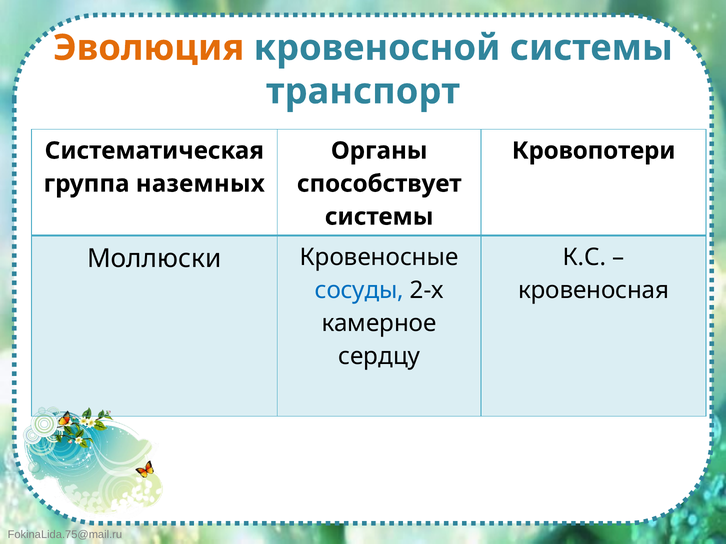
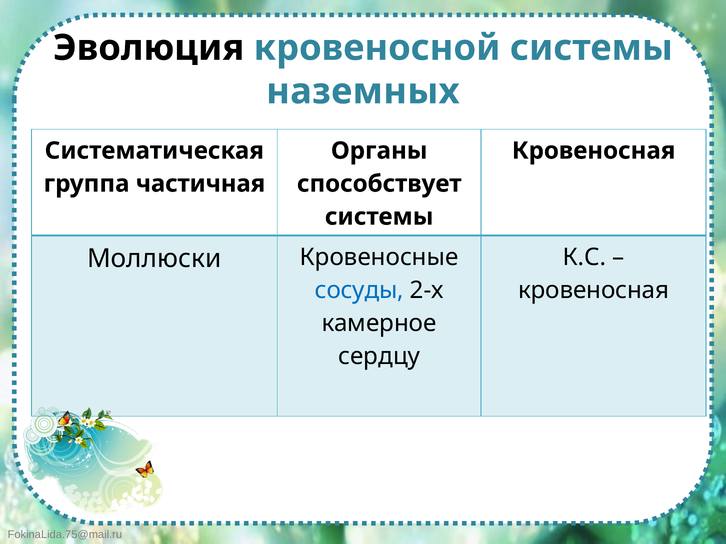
Эволюция colour: orange -> black (149, 48)
транспорт: транспорт -> наземных (363, 91)
Кровопотери: Кровопотери -> Кровеносная (594, 151)
наземных: наземных -> частичная (200, 184)
